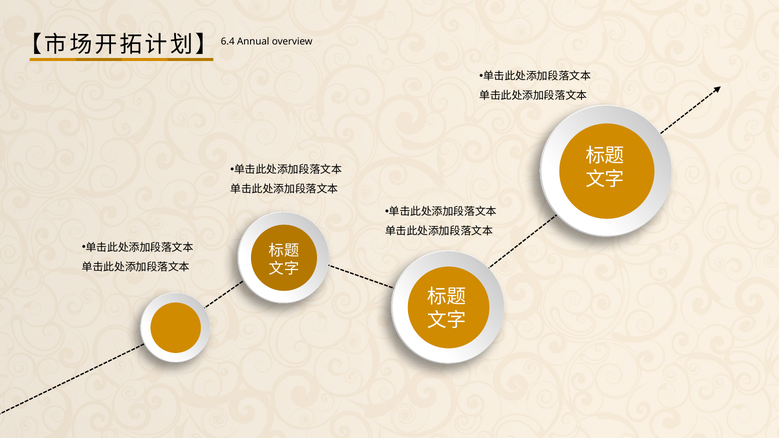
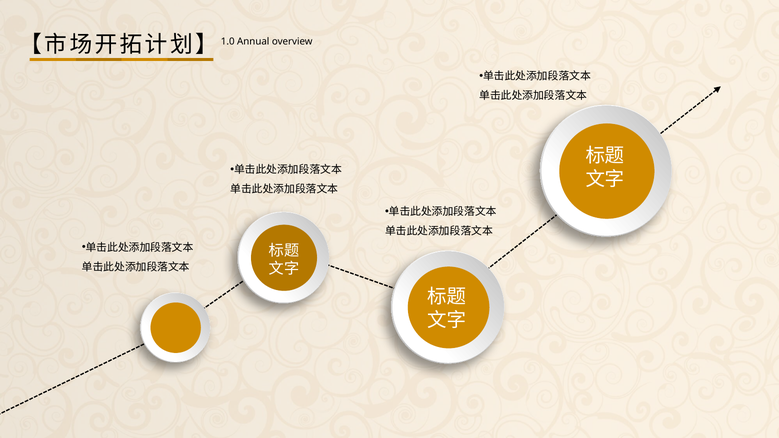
6.4: 6.4 -> 1.0 (228, 42)
